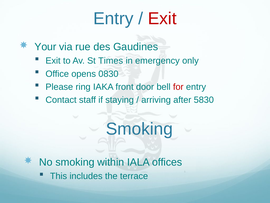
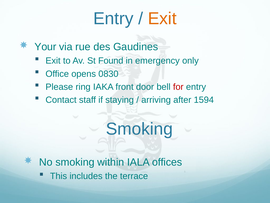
Exit colour: red -> orange (162, 18)
Times: Times -> Found (111, 61)
5830: 5830 -> 1594 (204, 100)
